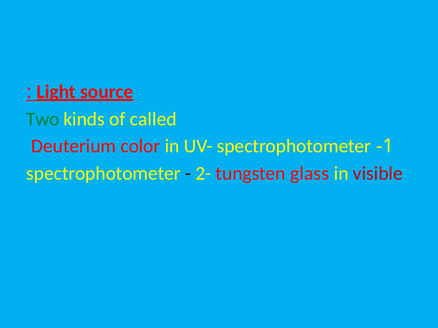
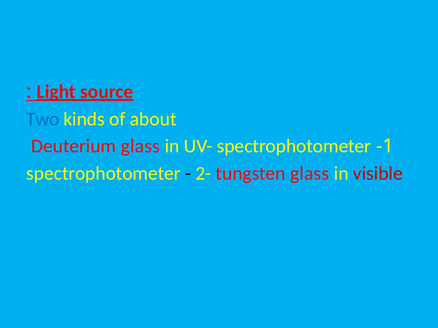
Two colour: green -> blue (43, 119)
called: called -> about (153, 119)
Deuterium color: color -> glass (140, 146)
